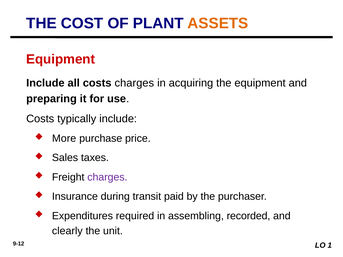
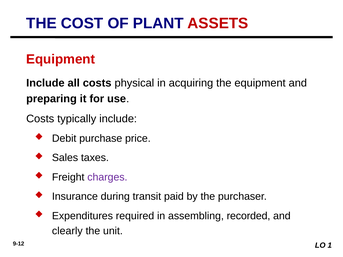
ASSETS colour: orange -> red (218, 23)
costs charges: charges -> physical (134, 83)
More: More -> Debit (64, 139)
